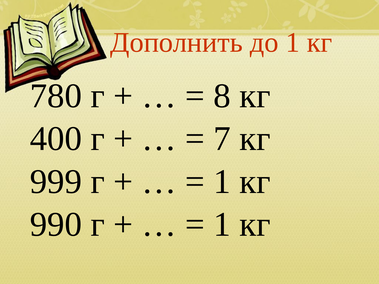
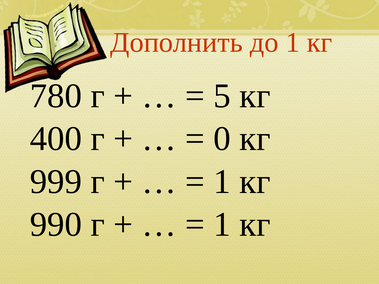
8: 8 -> 5 (222, 96)
7: 7 -> 0 (222, 139)
